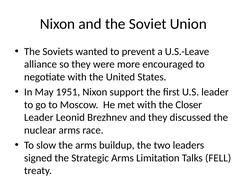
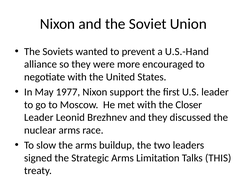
U.S.-Leave: U.S.-Leave -> U.S.-Hand (187, 52)
1951: 1951 -> 1977 (68, 92)
FELL: FELL -> THIS (218, 158)
